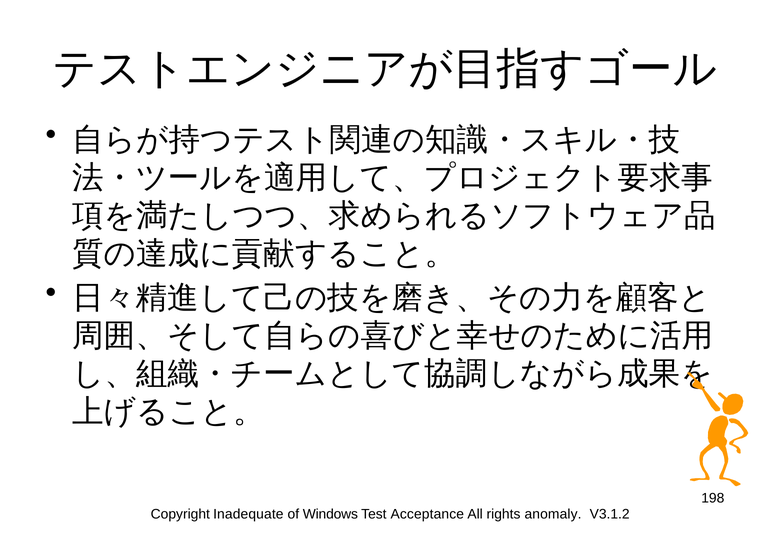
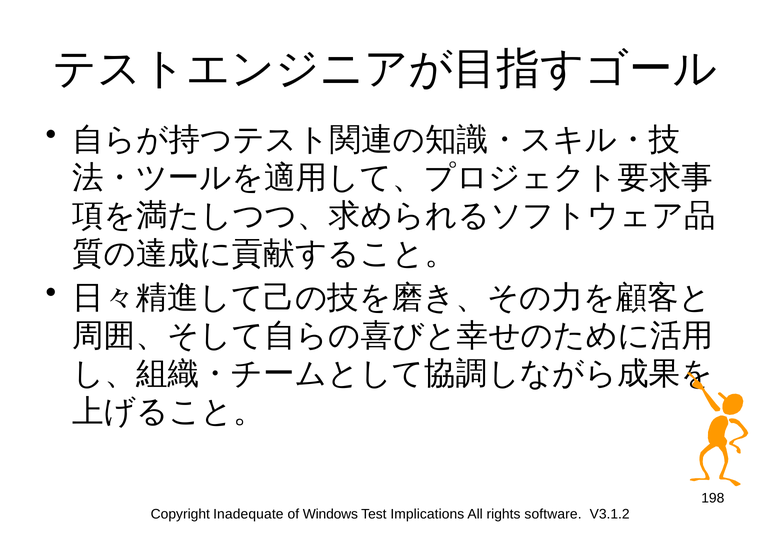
Acceptance: Acceptance -> Implications (427, 514)
anomaly: anomaly -> software (553, 514)
